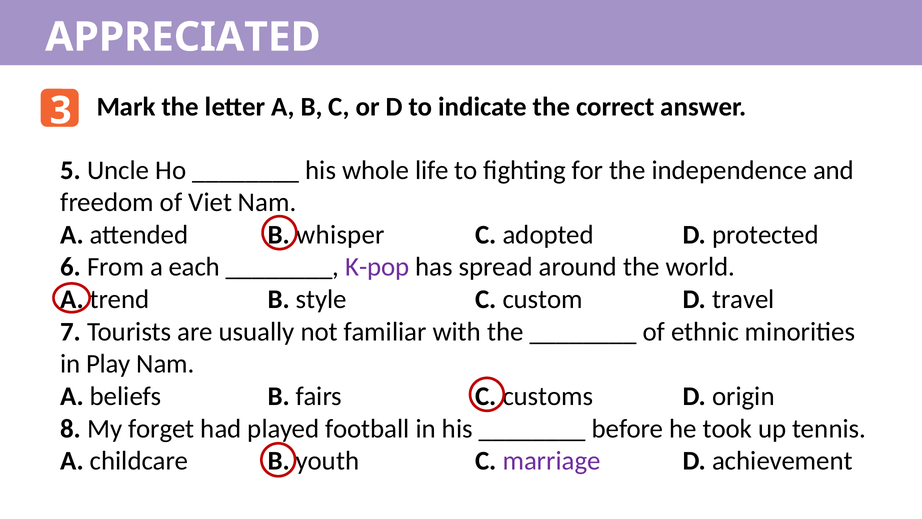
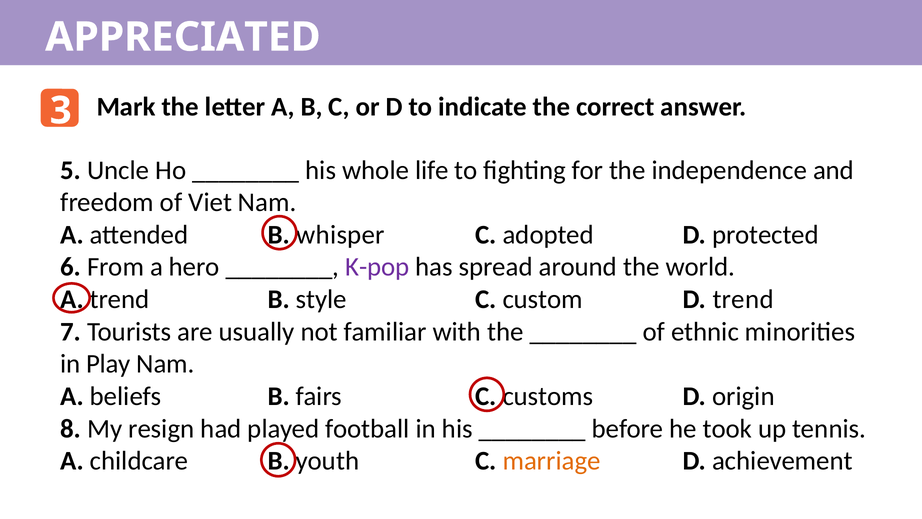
each: each -> hero (194, 267)
D travel: travel -> trend (743, 299)
forget: forget -> resign (161, 428)
marriage colour: purple -> orange (552, 461)
